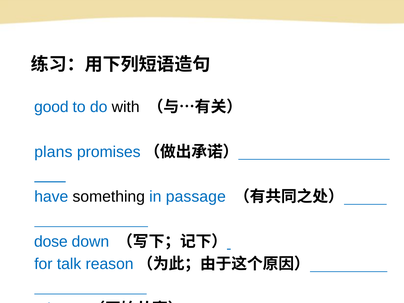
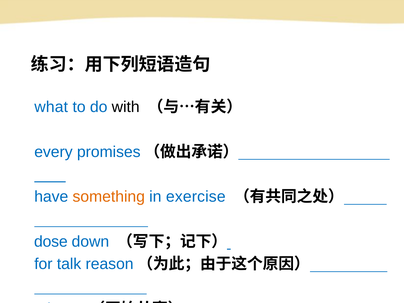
good: good -> what (51, 107)
plans: plans -> every (53, 152)
something colour: black -> orange (109, 197)
passage: passage -> exercise (196, 197)
